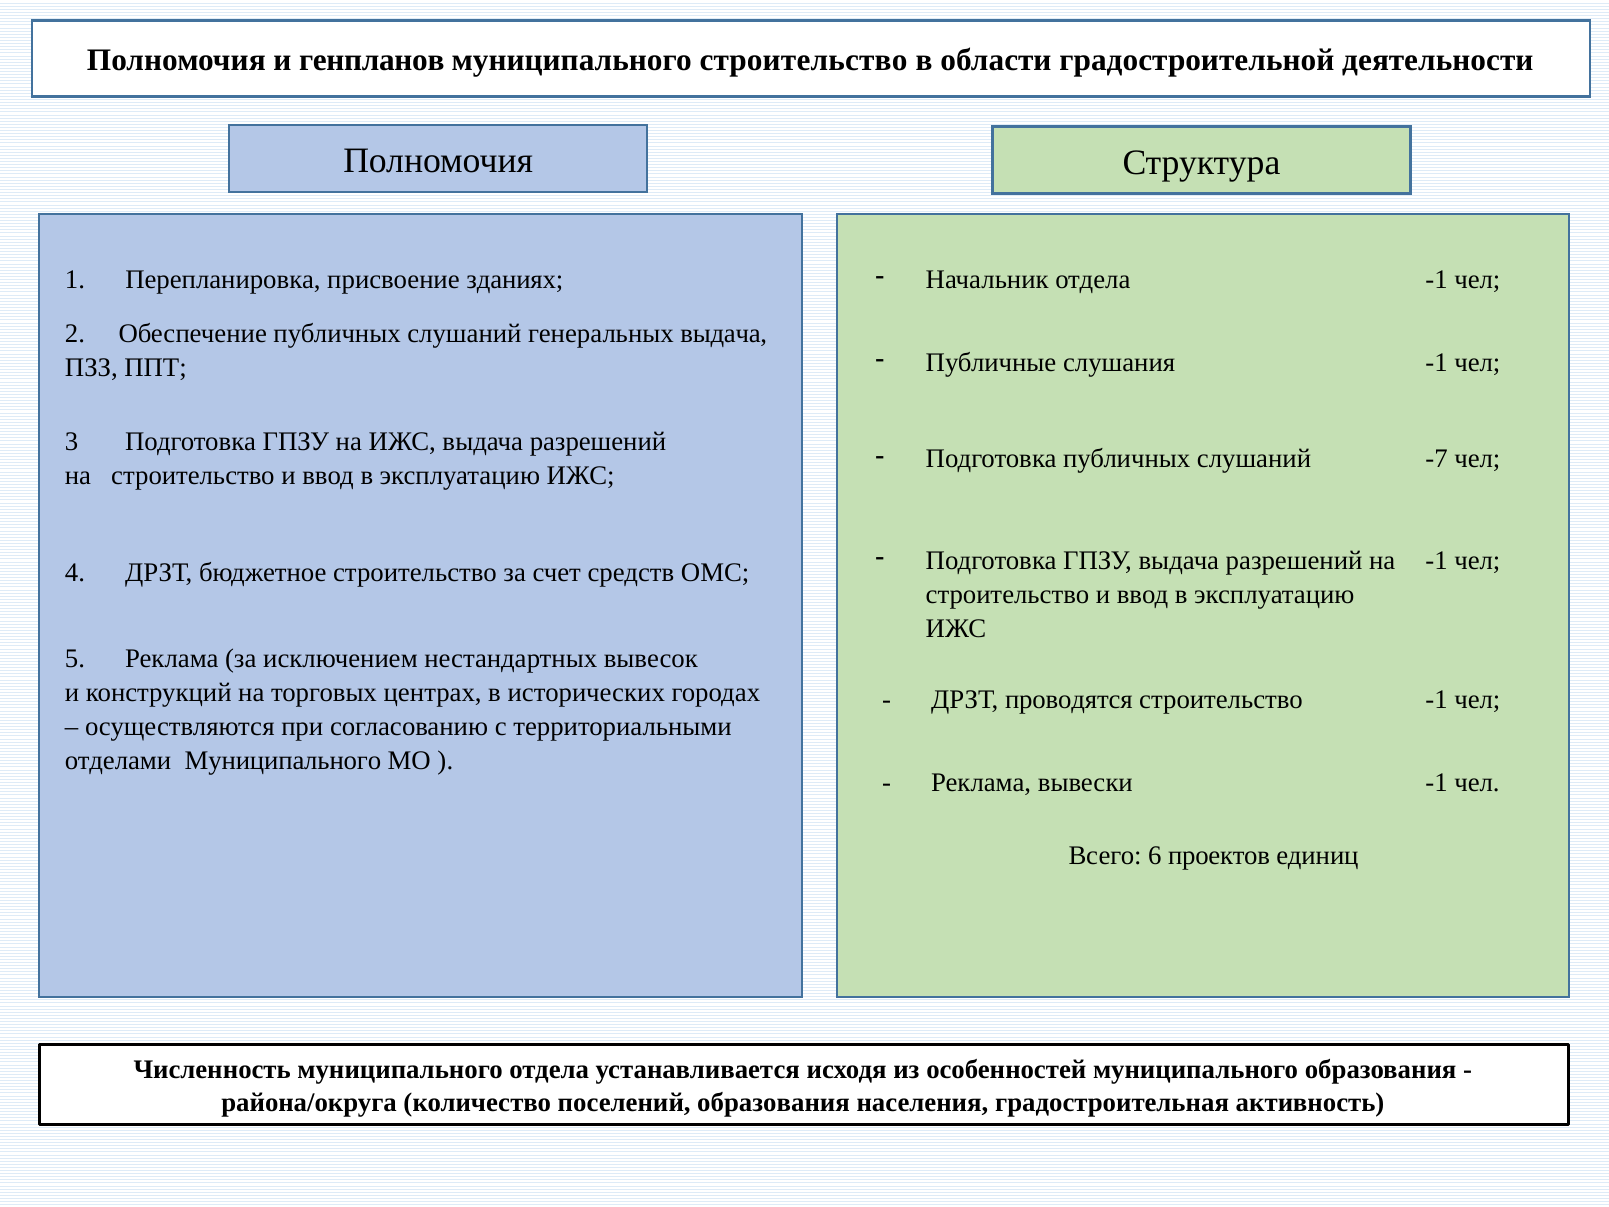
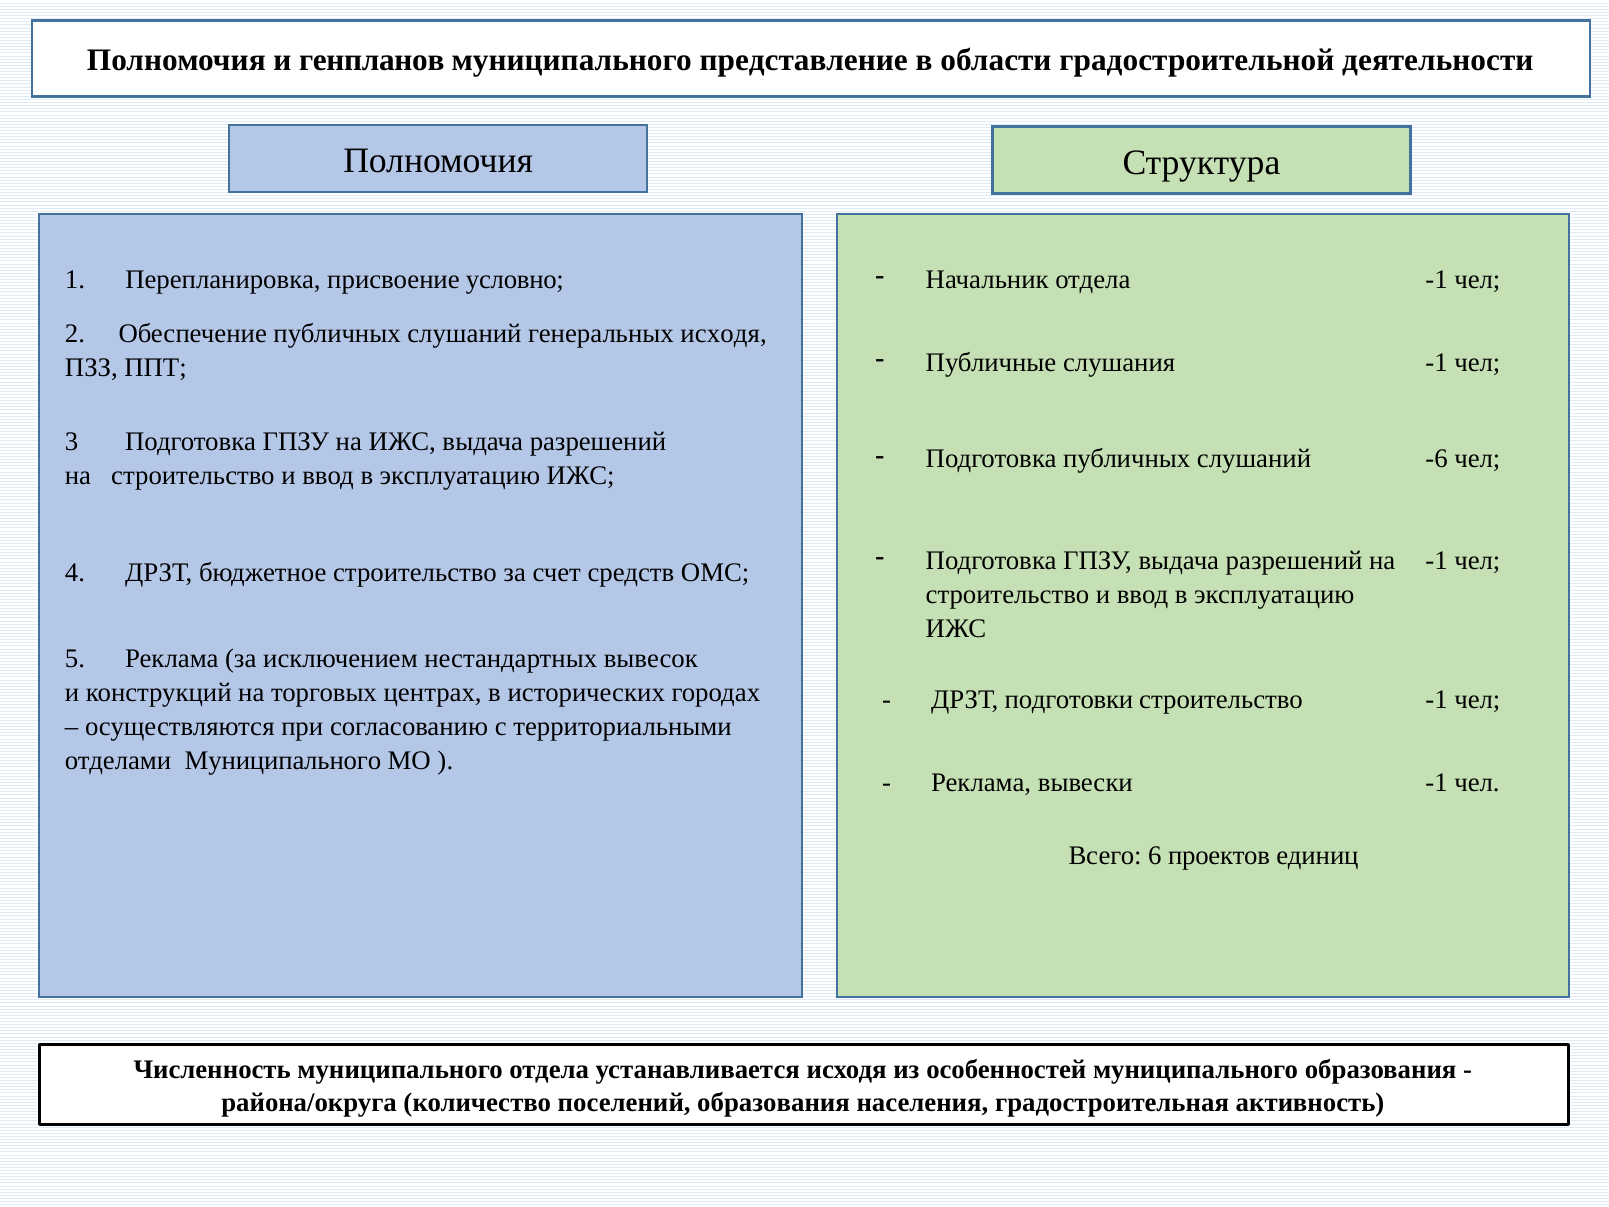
муниципального строительство: строительство -> представление (804, 61)
зданиях: зданиях -> условно (515, 279)
генеральных выдача: выдача -> исходя (724, 333)
-7: -7 -> -6 (1437, 459)
проводятся: проводятся -> подготовки (1069, 700)
